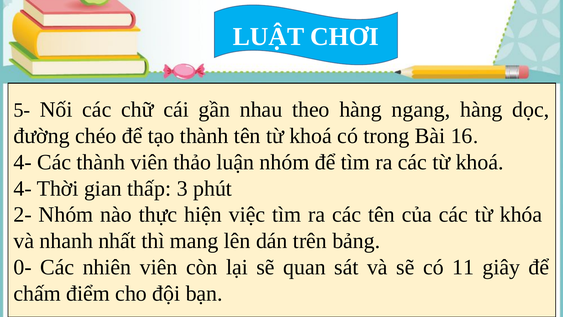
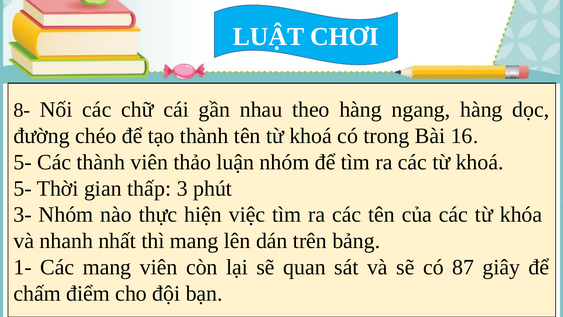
5-: 5- -> 8- (22, 110)
4-: 4- -> 5- (23, 162)
4-: 4- -> 5- (23, 188)
2-: 2- -> 3- (23, 215)
0-: 0- -> 1- (23, 267)
Các nhiên: nhiên -> mang (107, 267)
11: 11 -> 87 (463, 267)
